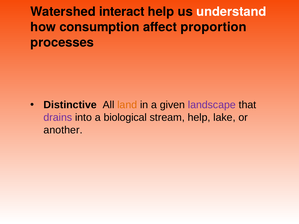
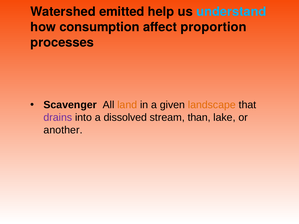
interact: interact -> emitted (122, 12)
understand colour: white -> light blue (231, 12)
Distinctive: Distinctive -> Scavenger (70, 105)
landscape colour: purple -> orange (212, 105)
biological: biological -> dissolved (125, 118)
stream help: help -> than (199, 118)
